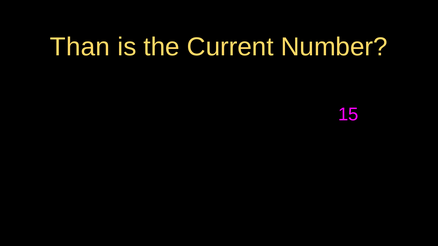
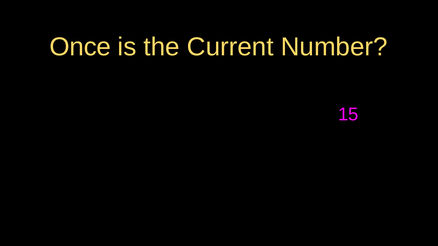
Than: Than -> Once (80, 47)
